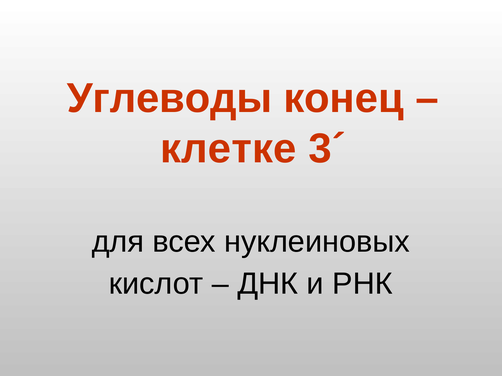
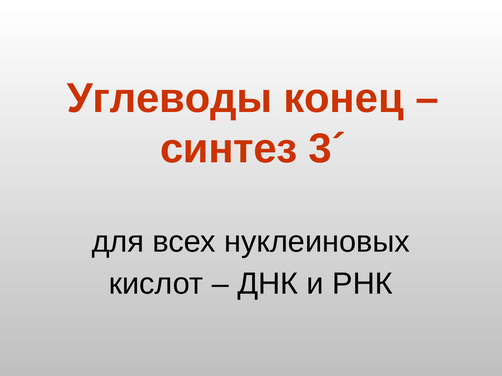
клетке: клетке -> синтез (229, 149)
